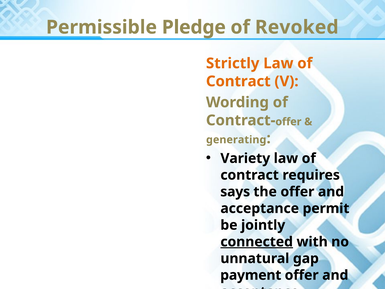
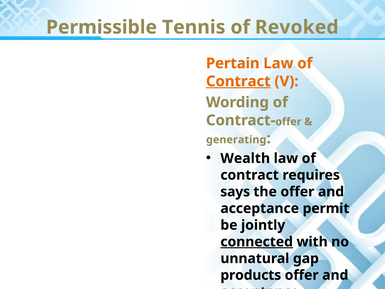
Pledge: Pledge -> Tennis (194, 27)
Strictly: Strictly -> Pertain (233, 63)
Contract underline: none -> present (238, 81)
Variety: Variety -> Wealth (245, 158)
payment: payment -> products (251, 275)
